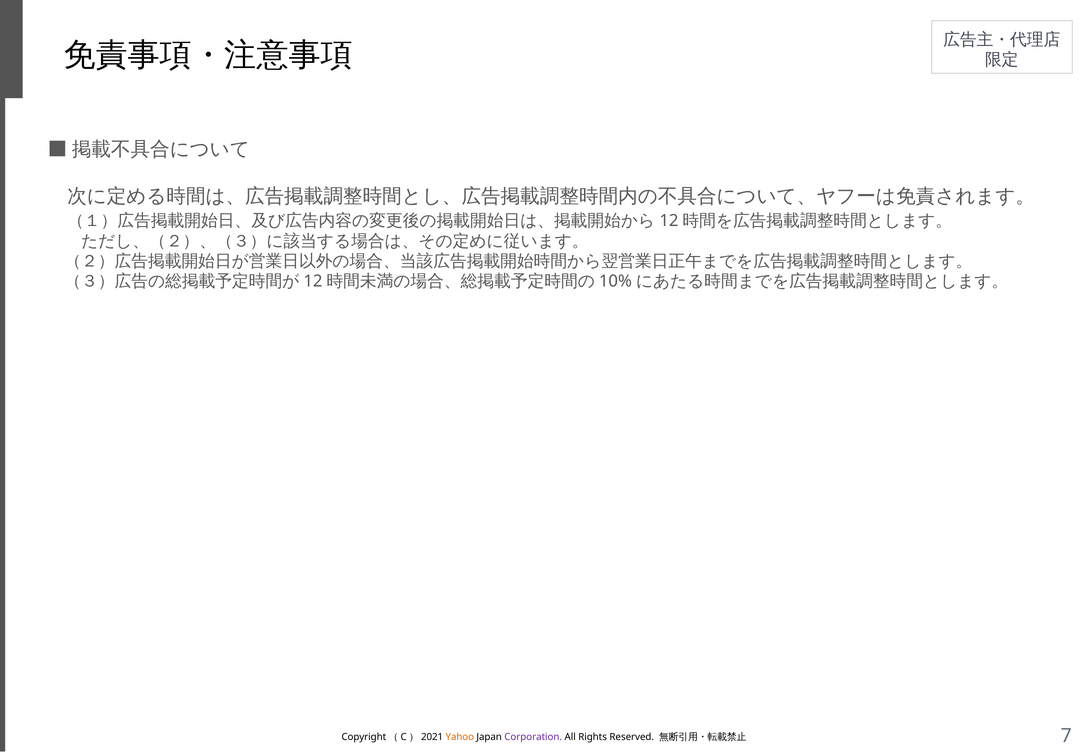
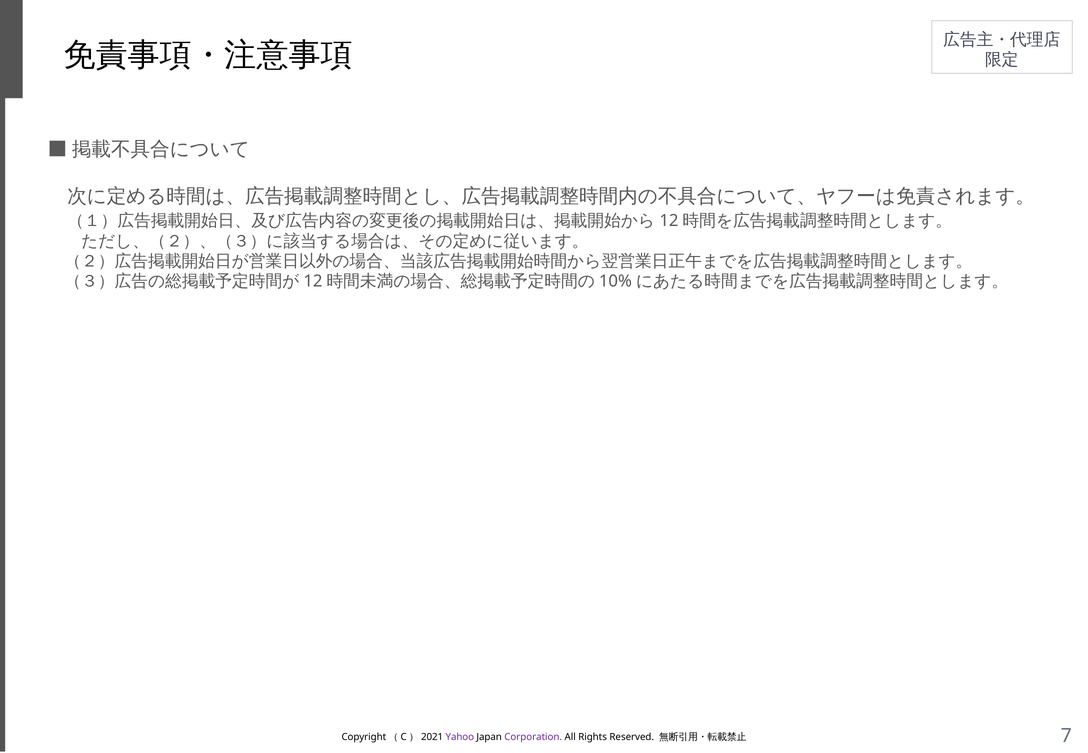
Yahoo colour: orange -> purple (460, 737)
